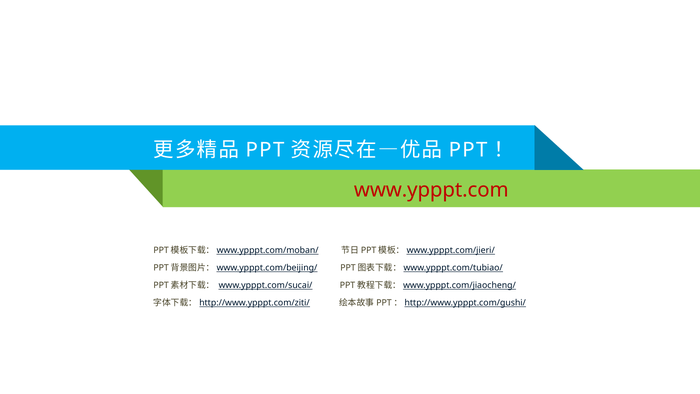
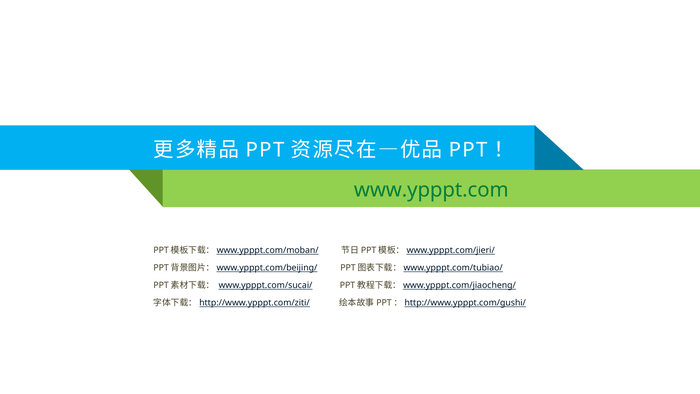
www.ypppt.com colour: red -> green (431, 190)
